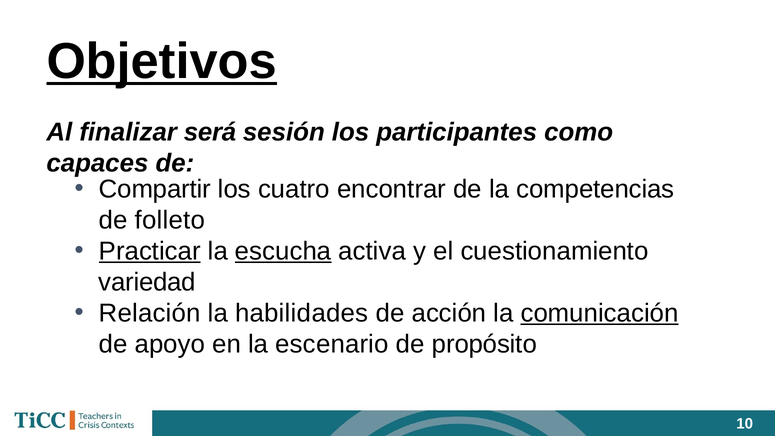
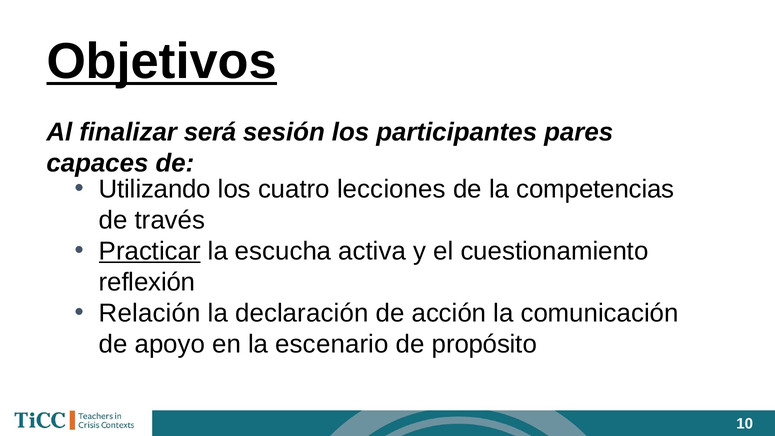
como: como -> pares (579, 132)
Compartir: Compartir -> Utilizando (155, 189)
encontrar: encontrar -> lecciones (391, 189)
folleto: folleto -> través (170, 220)
escucha underline: present -> none (283, 251)
variedad: variedad -> reflexión (147, 282)
habilidades: habilidades -> declaración (302, 313)
comunicación underline: present -> none (600, 313)
